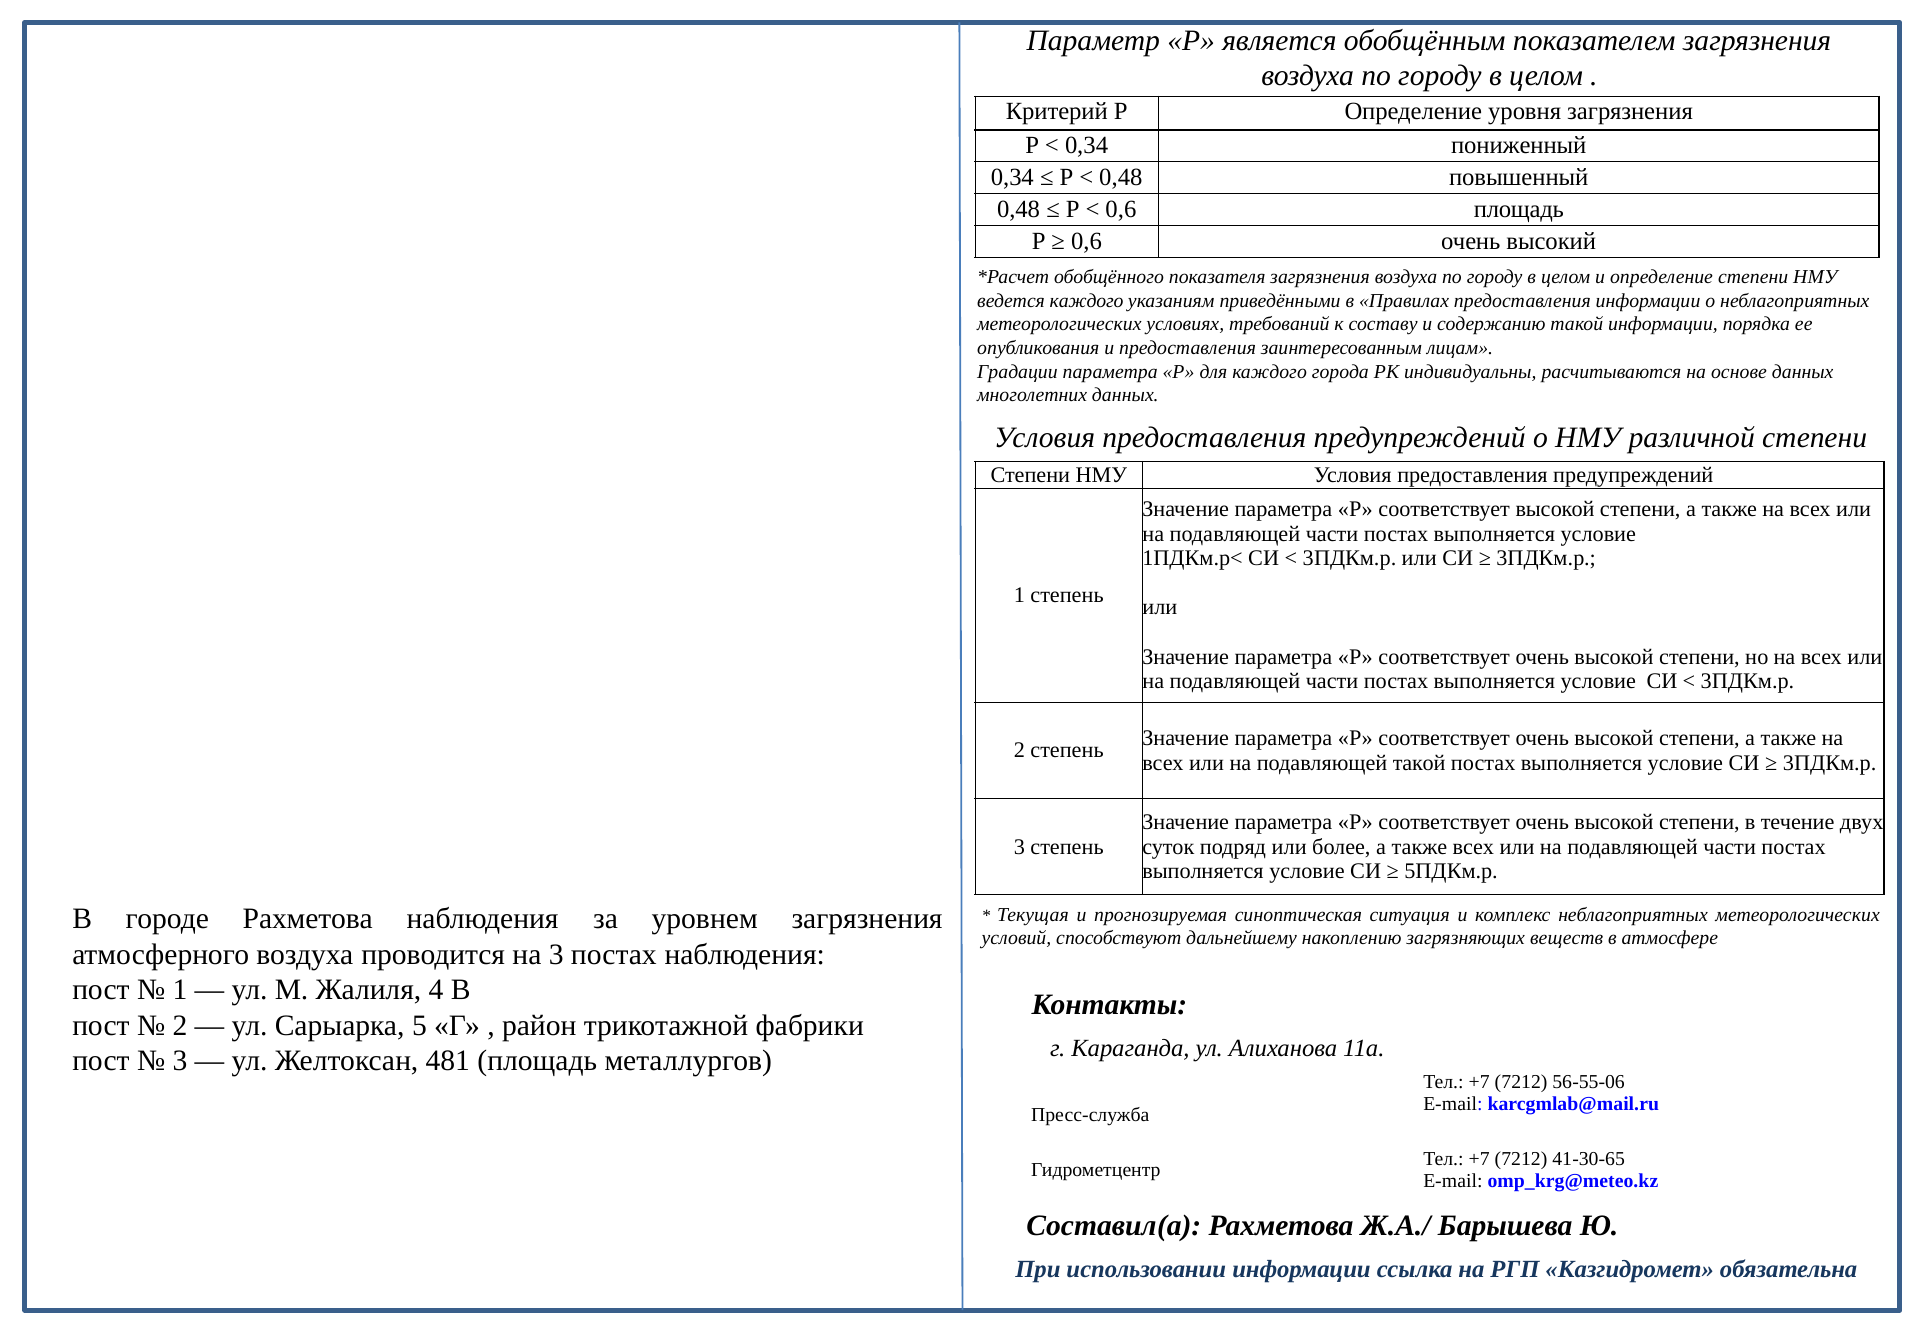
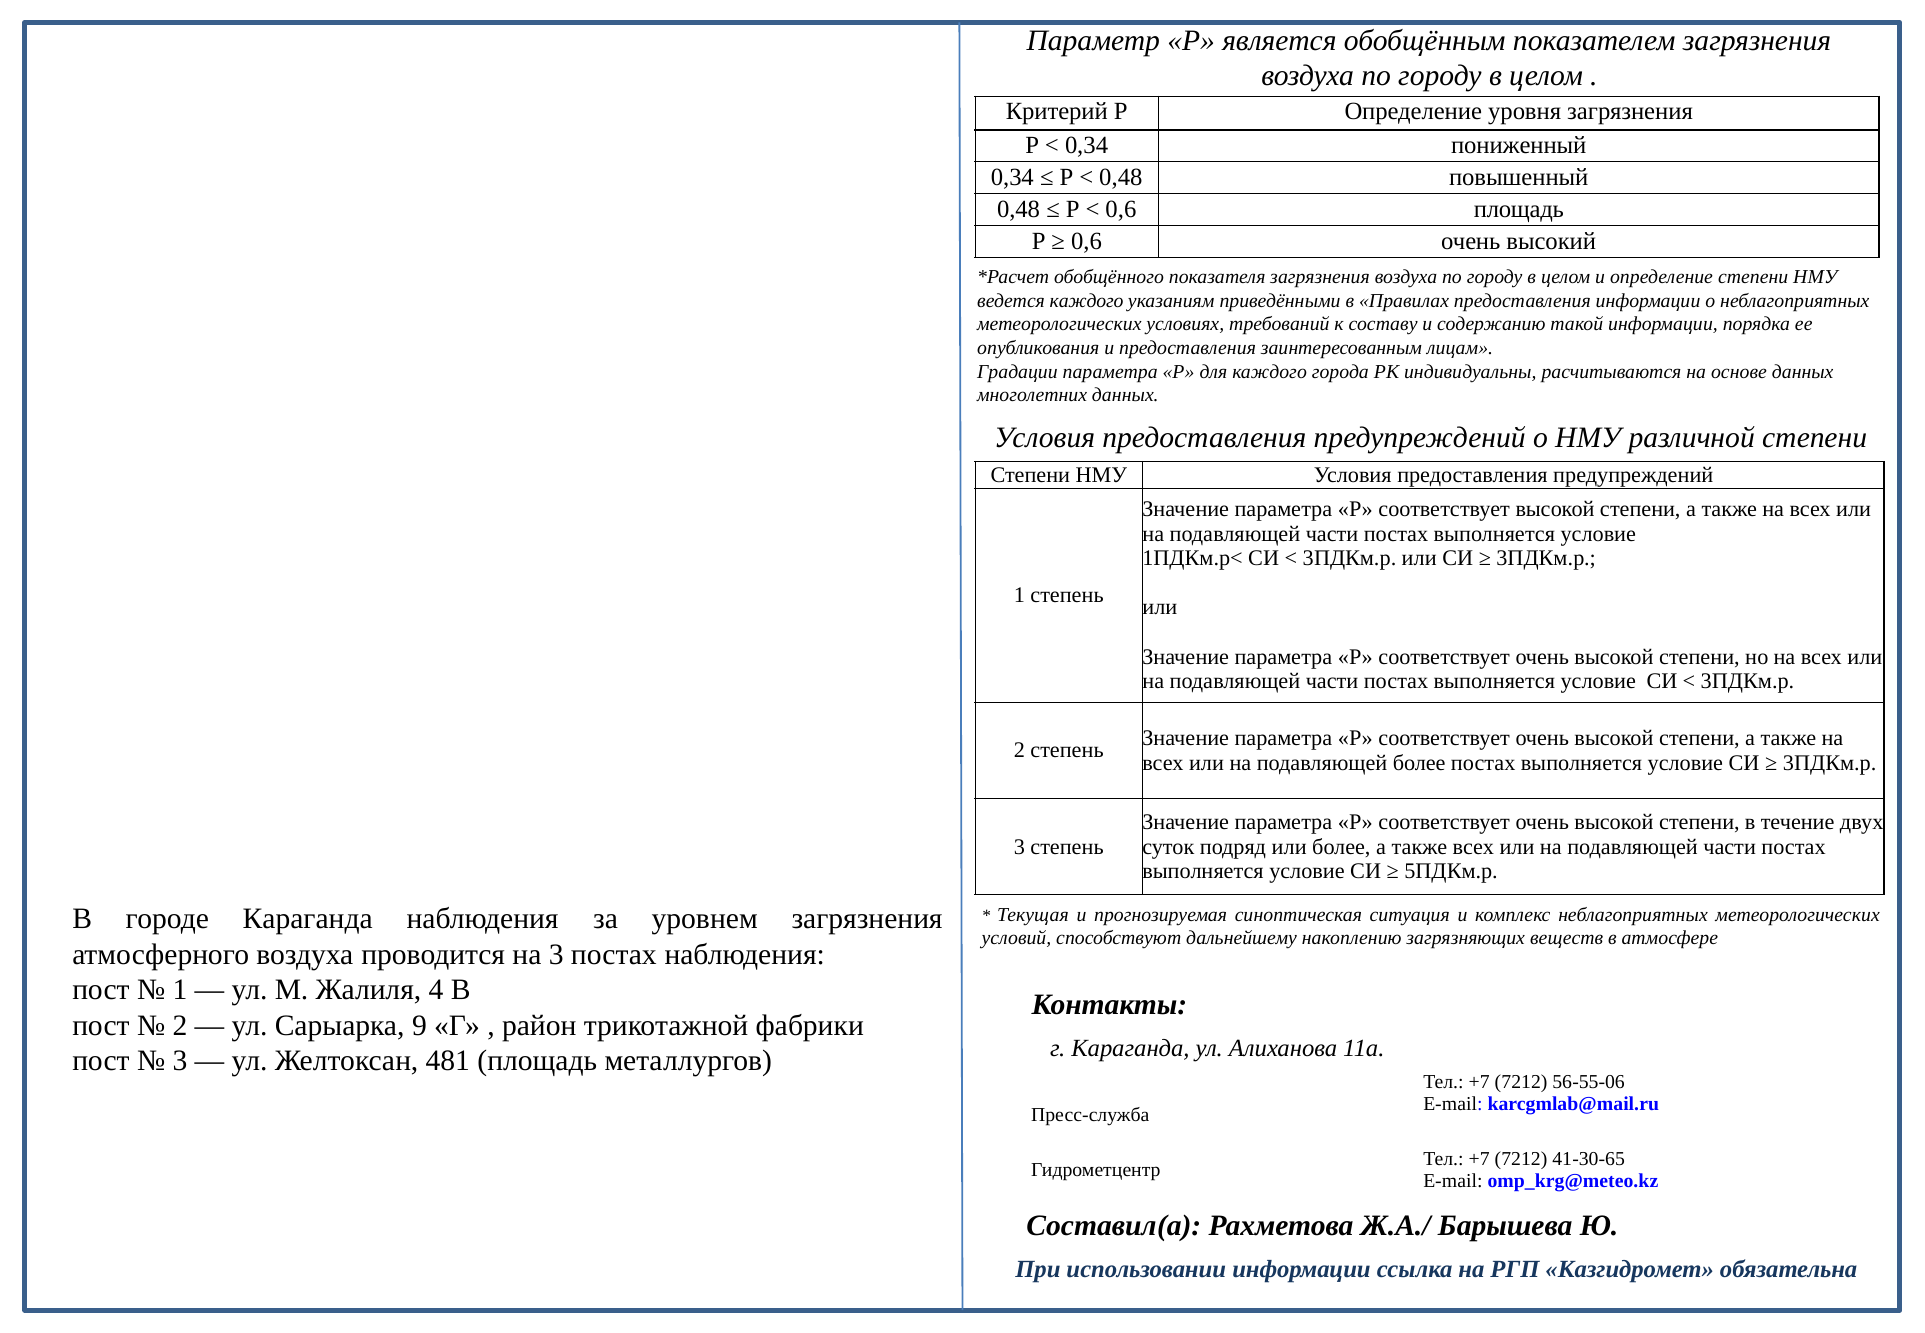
подавляющей такой: такой -> более (1419, 763)
городе Рахметова: Рахметова -> Караганда (308, 919)
5: 5 -> 9 (419, 1025)
